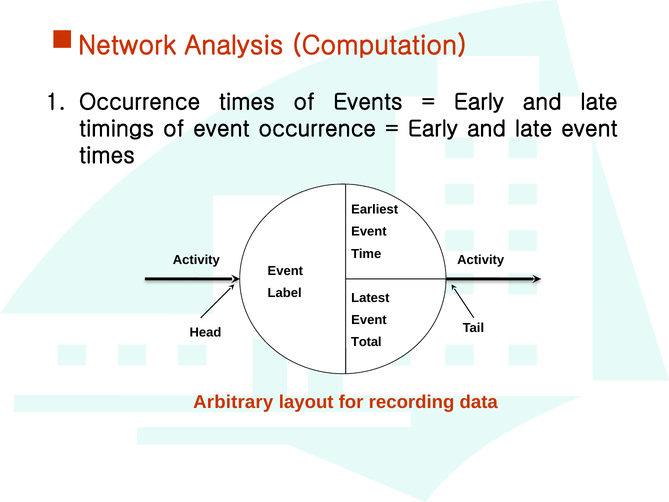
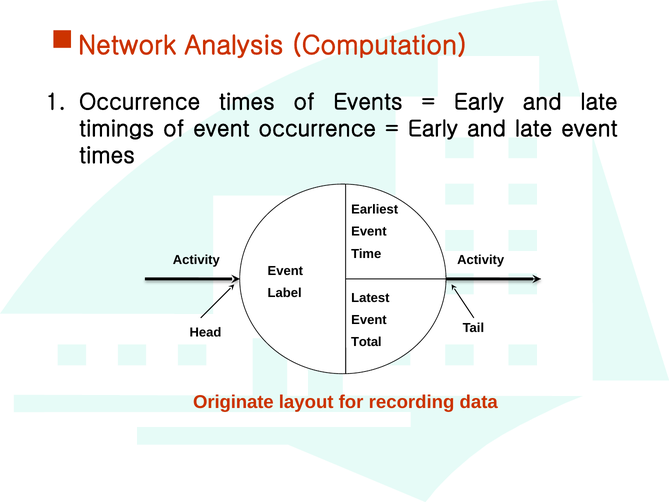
Arbitrary: Arbitrary -> Originate (233, 402)
